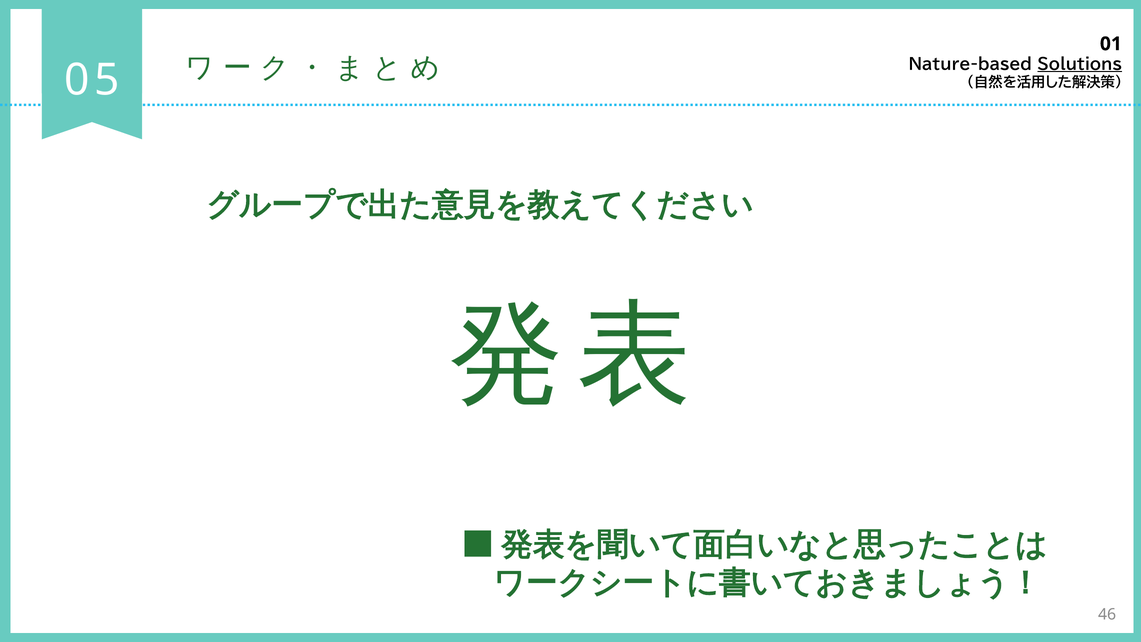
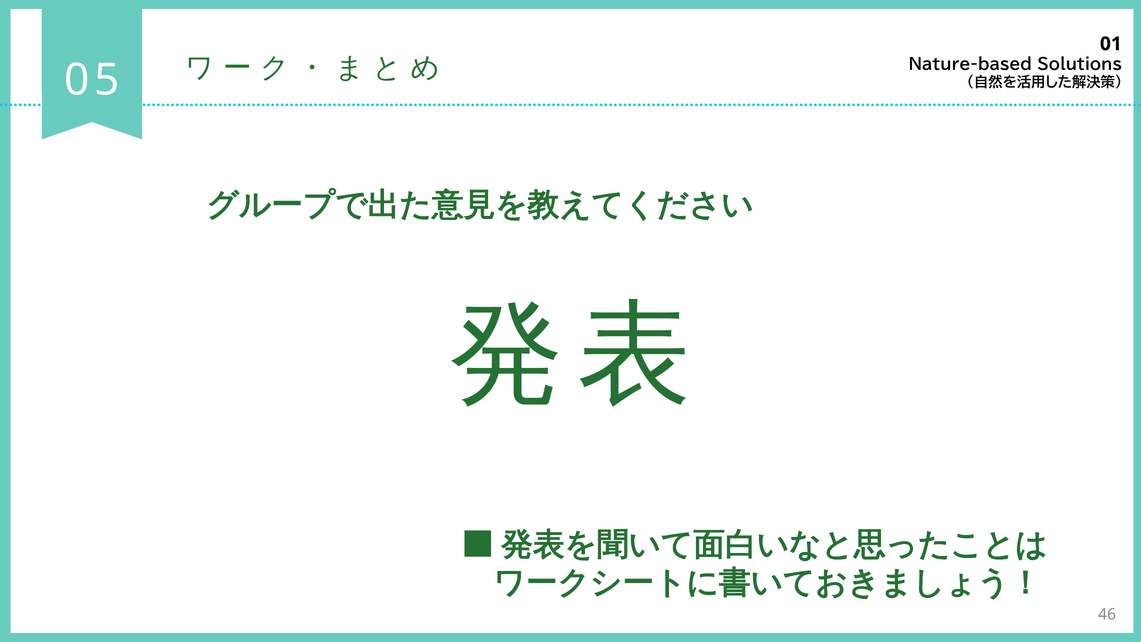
Solutions underline: present -> none (1080, 65)
